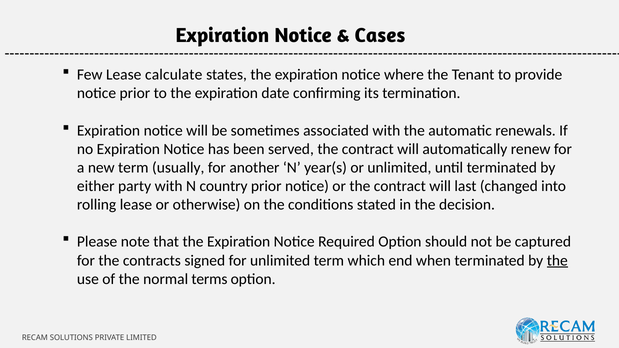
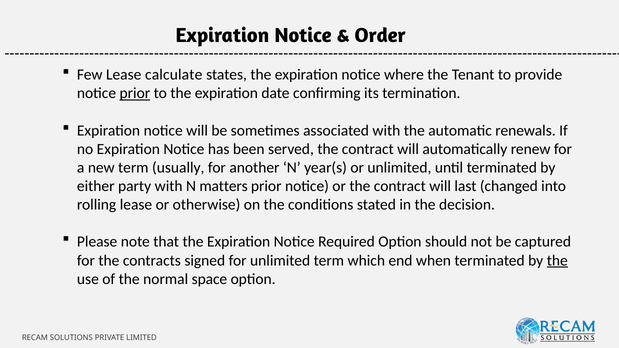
Cases: Cases -> Order (380, 35)
prior underline: none -> present (135, 93)
country: country -> matters (224, 186)
terms: terms -> space (209, 279)
